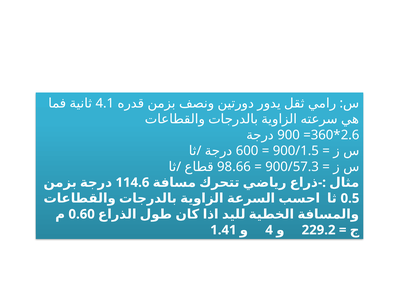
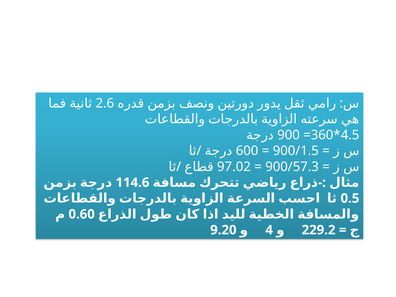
4.1: 4.1 -> 2.6 (105, 103)
2.6: 2.6 -> 4.5 (350, 135)
98.66: 98.66 -> 97.02 (234, 167)
1.41: 1.41 -> 9.20 (223, 230)
